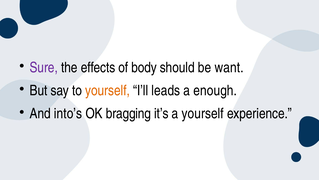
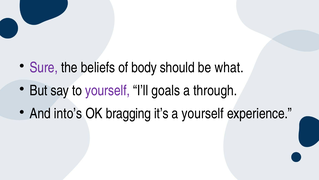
effects: effects -> beliefs (98, 67)
want: want -> what (229, 67)
yourself colour: orange -> purple (108, 90)
leads: leads -> goals (166, 90)
enough: enough -> through (215, 90)
